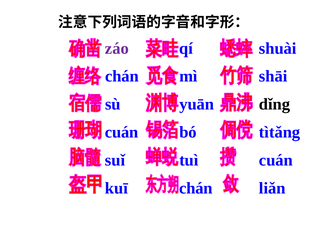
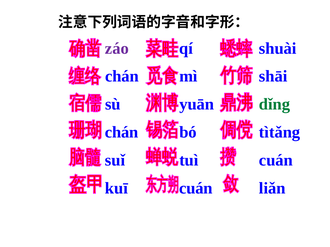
dǐng colour: black -> green (275, 105)
cuán: cuán -> chán (122, 133)
kuī chán: chán -> cuán (196, 189)
